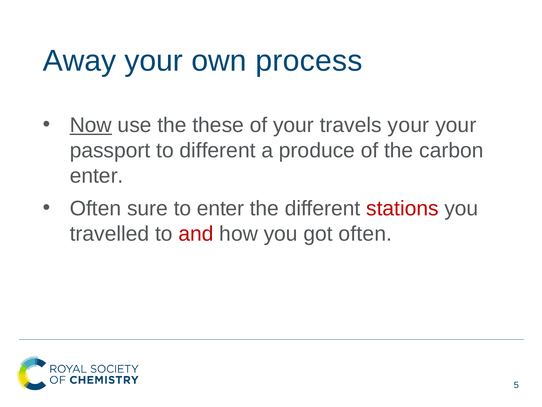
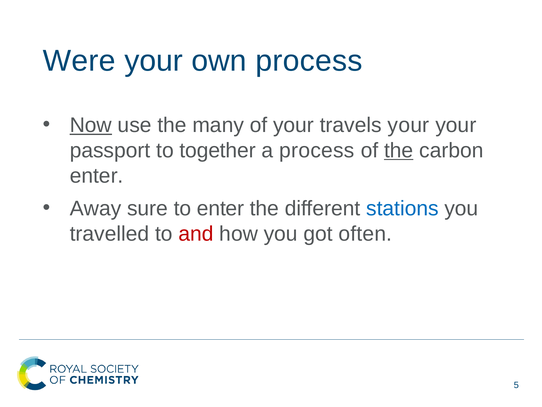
Away: Away -> Were (79, 61)
these: these -> many (218, 125)
to different: different -> together (218, 150)
a produce: produce -> process (317, 150)
the underline: none -> present (399, 150)
Often: Often -> Away (96, 208)
stations colour: red -> blue (402, 208)
